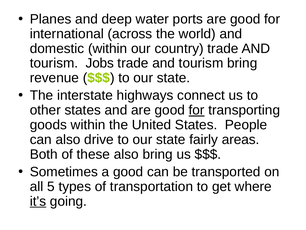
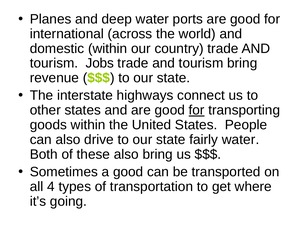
fairly areas: areas -> water (241, 139)
5: 5 -> 4 (51, 186)
it’s underline: present -> none (38, 201)
